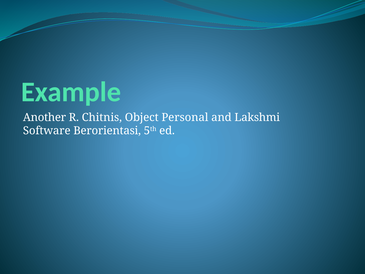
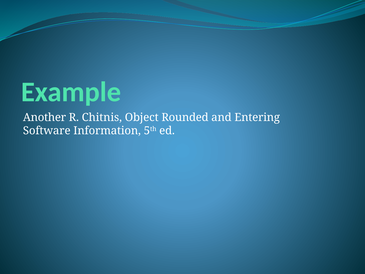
Personal: Personal -> Rounded (185, 117)
Lakshmi: Lakshmi -> Entering (257, 117)
Berorientasi: Berorientasi -> Information (107, 131)
